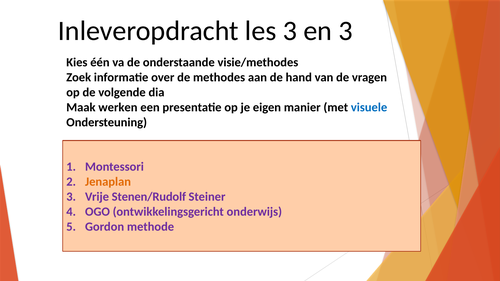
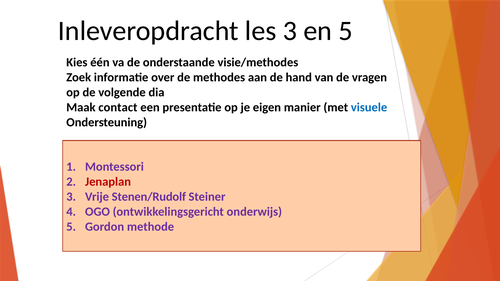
en 3: 3 -> 5 (346, 31)
werken: werken -> contact (118, 107)
Jenaplan colour: orange -> red (108, 182)
